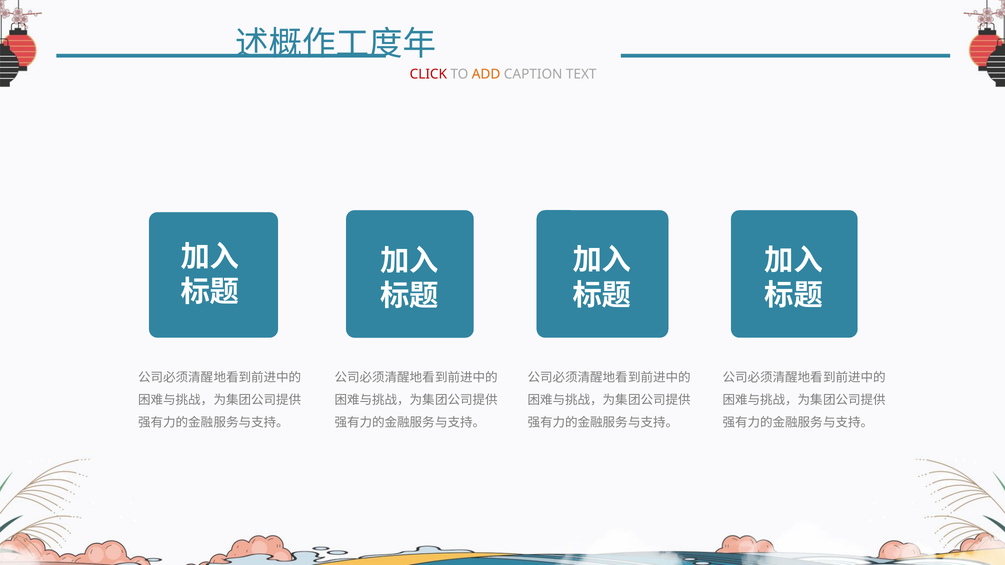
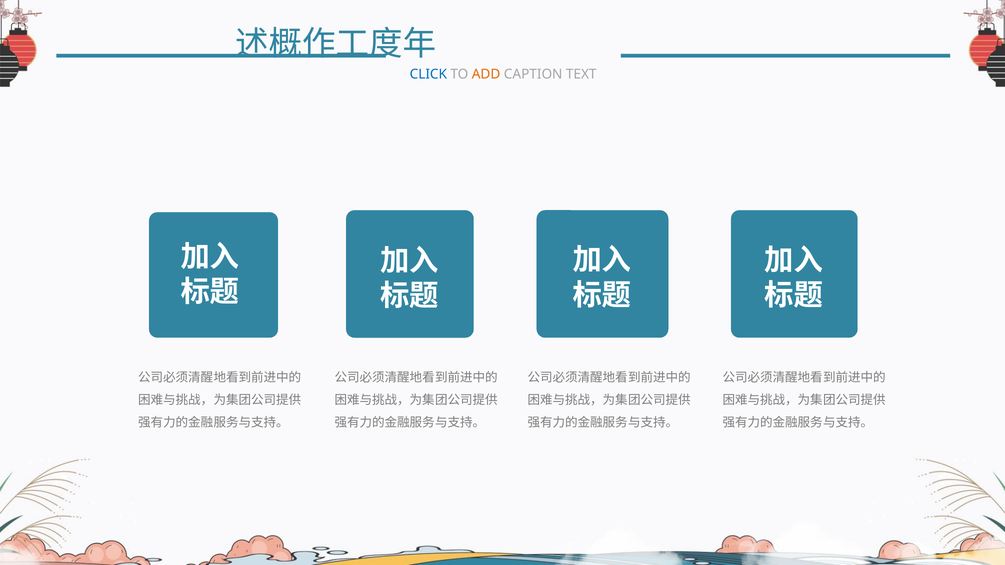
CLICK colour: red -> blue (428, 75)
